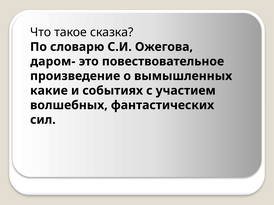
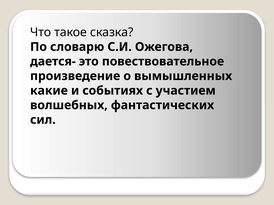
даром-: даром- -> дается- (53, 62)
